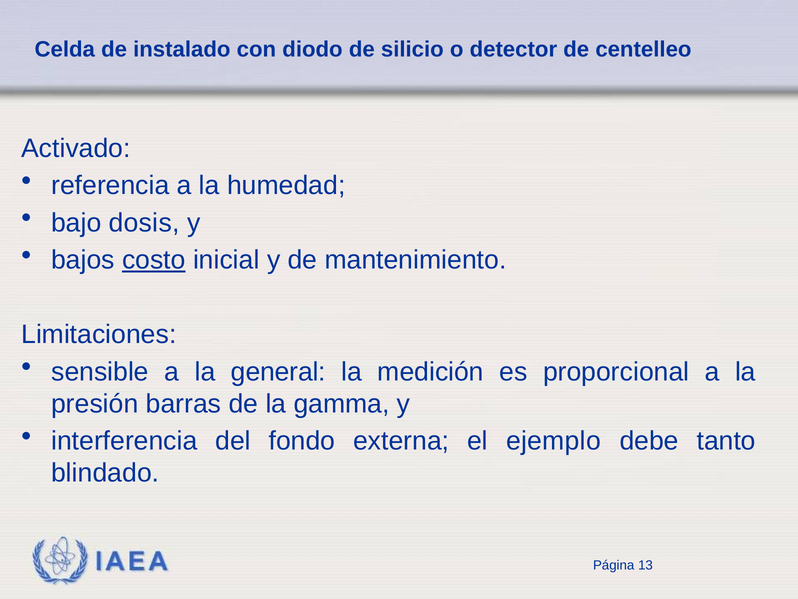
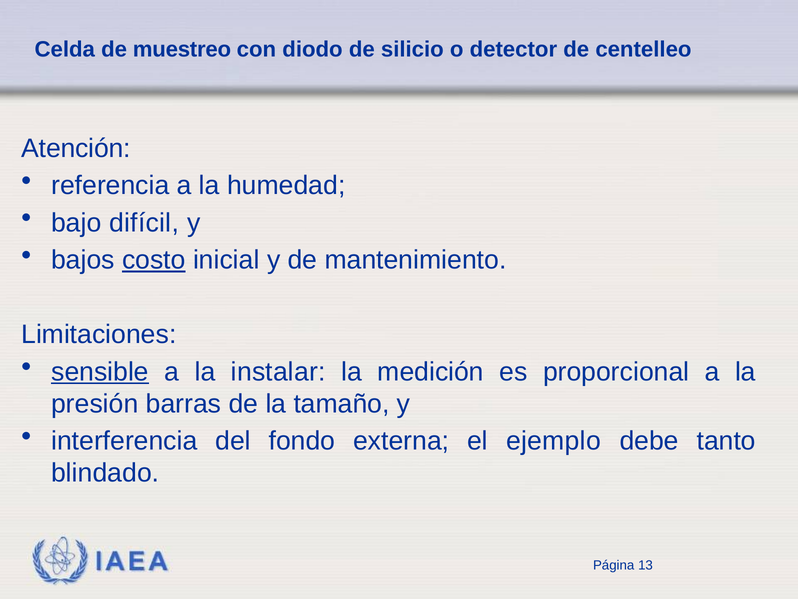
instalado: instalado -> muestreo (182, 49)
Activado: Activado -> Atención (76, 148)
dosis: dosis -> difícil (144, 223)
sensible underline: none -> present (100, 372)
general: general -> instalar (278, 372)
gamma: gamma -> tamaño (342, 403)
